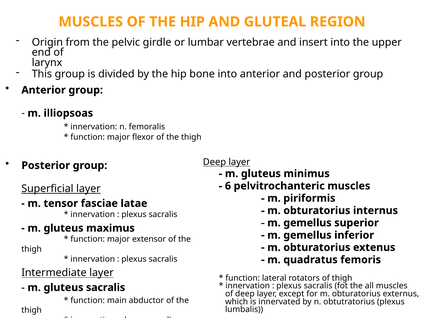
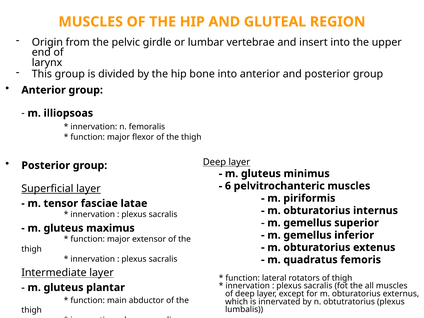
gluteus sacralis: sacralis -> plantar (106, 288)
